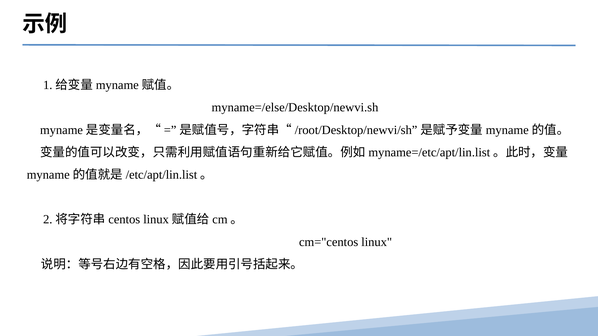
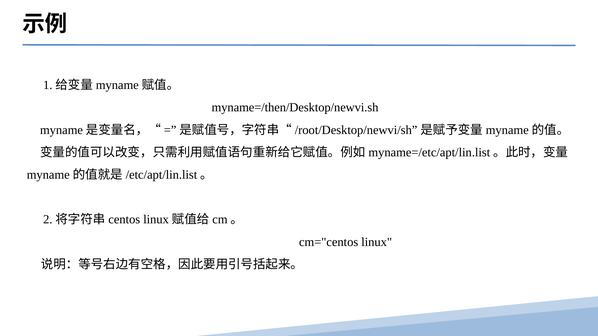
myname=/else/Desktop/newvi.sh: myname=/else/Desktop/newvi.sh -> myname=/then/Desktop/newvi.sh (295, 108)
